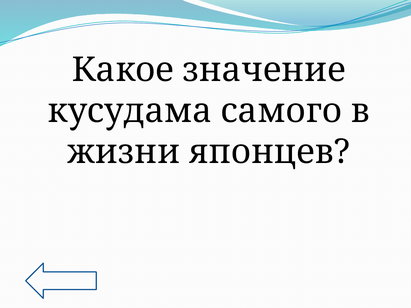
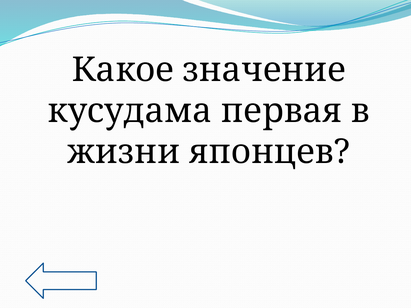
самого: самого -> первая (281, 111)
